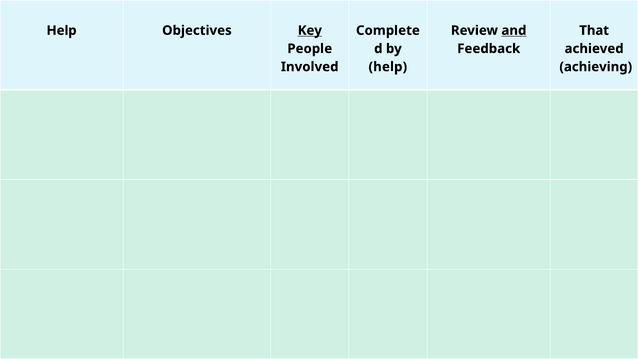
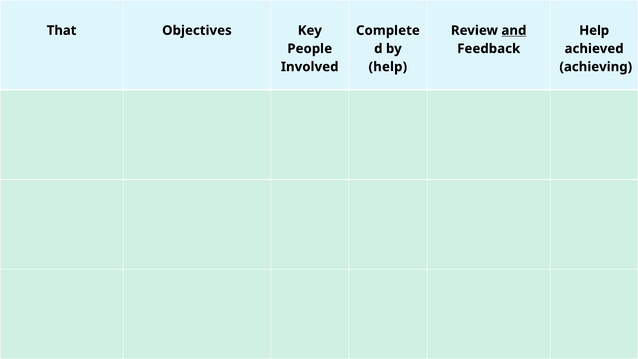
Help: Help -> That (62, 30)
Key underline: present -> none (310, 30)
That: That -> Help (594, 30)
